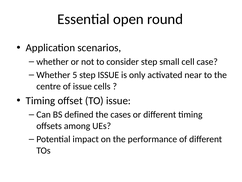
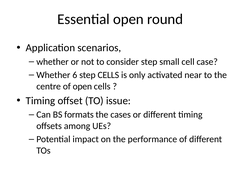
5: 5 -> 6 (75, 75)
step ISSUE: ISSUE -> CELLS (108, 75)
of issue: issue -> open (82, 86)
defined: defined -> formats (79, 114)
